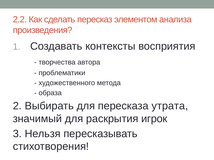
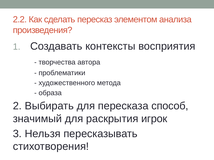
утрата: утрата -> способ (170, 106)
